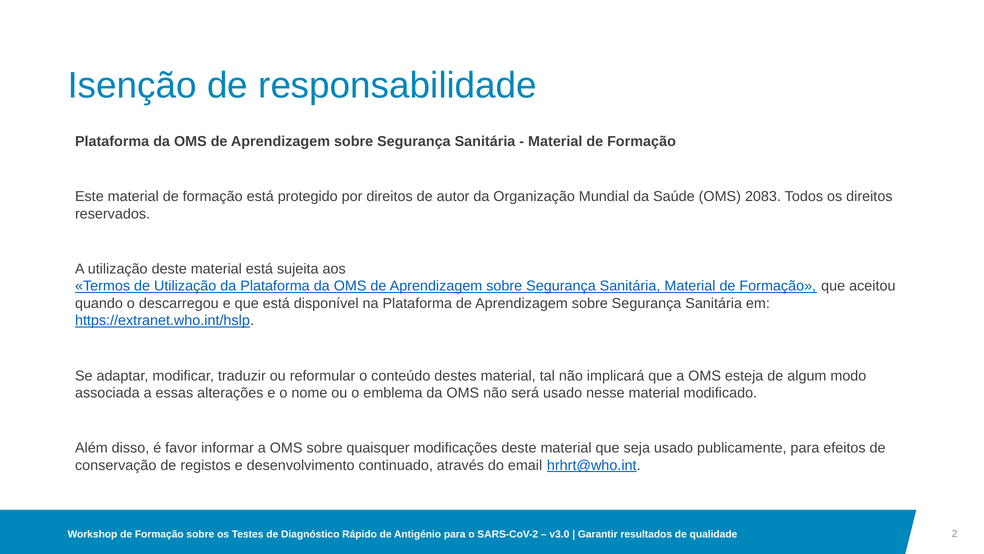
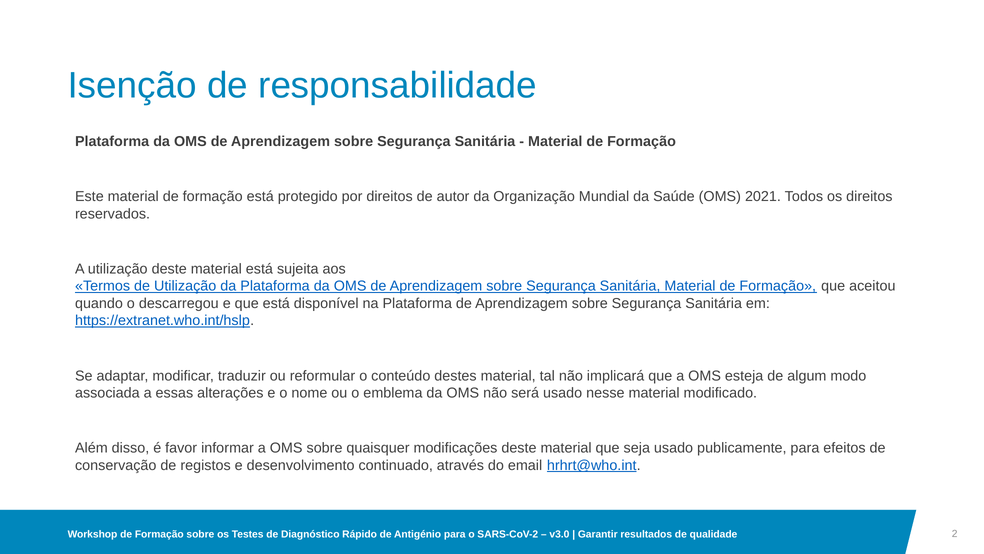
2083: 2083 -> 2021 (763, 197)
